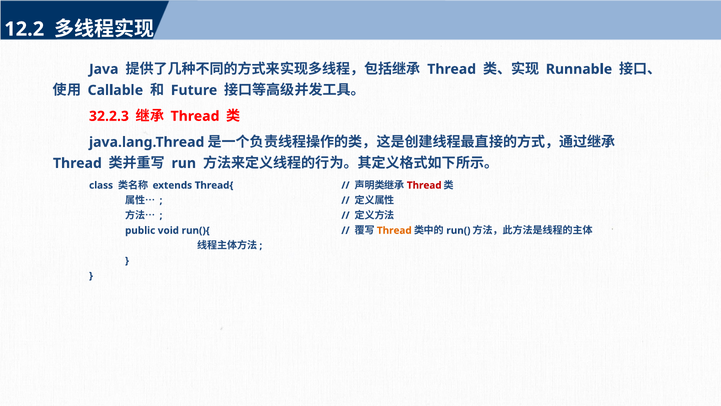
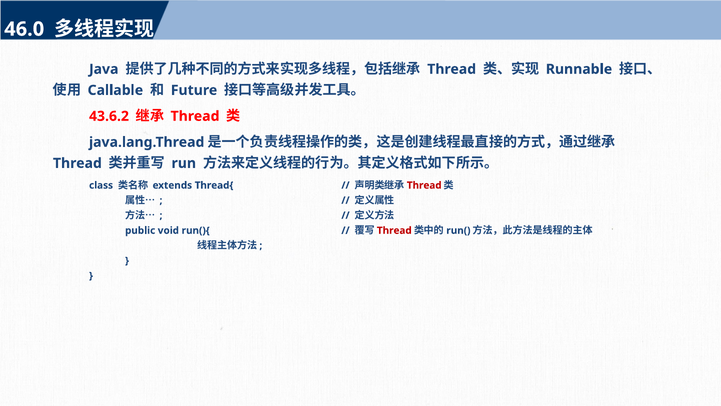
12.2: 12.2 -> 46.0 (24, 29)
32.2.3: 32.2.3 -> 43.6.2 (109, 116)
Thread colour: orange -> red (394, 230)
